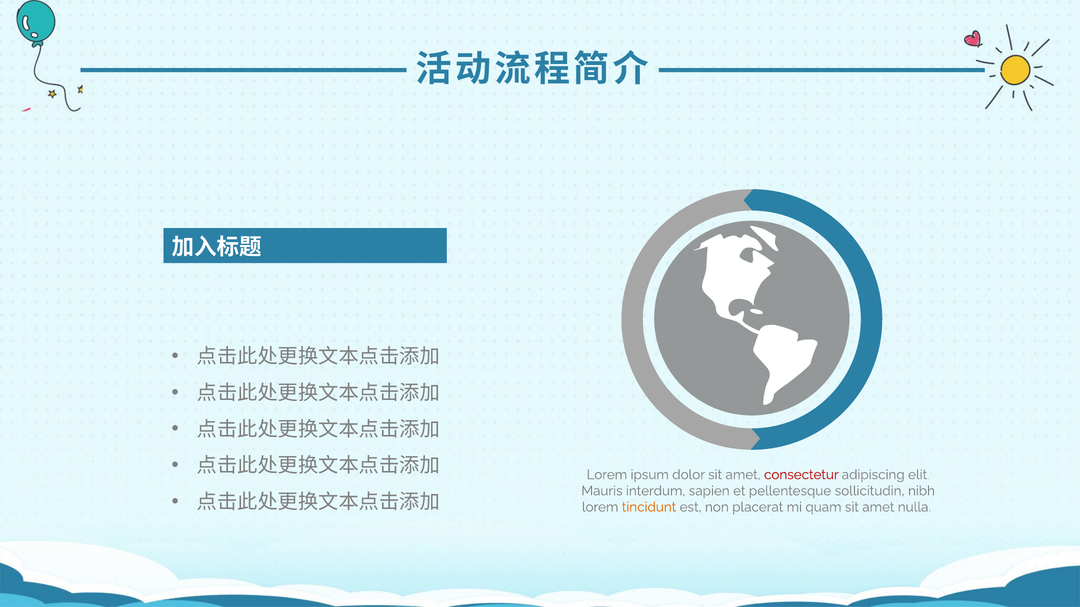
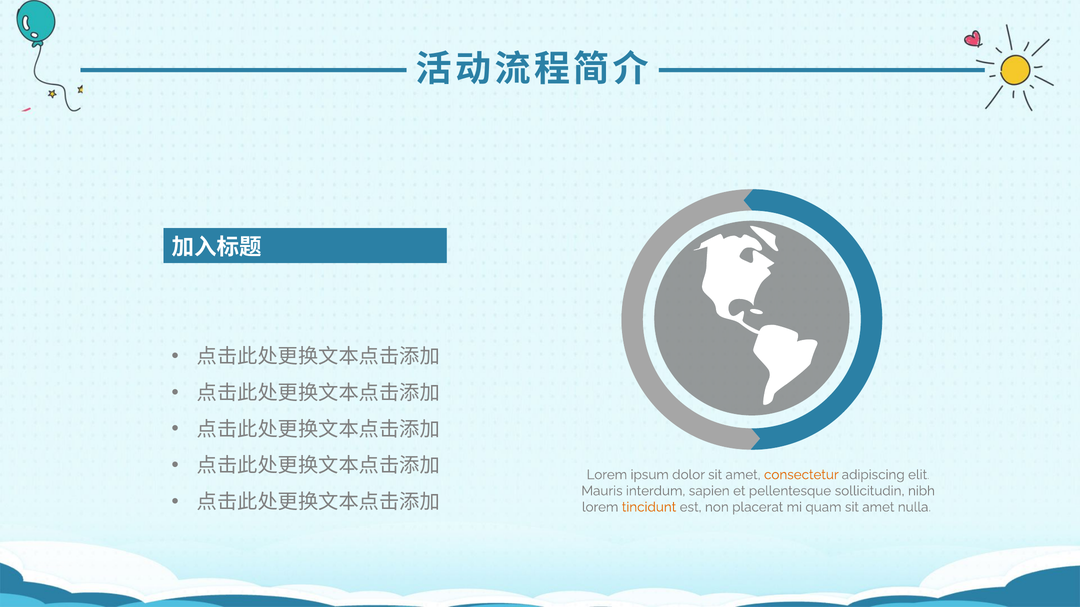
consectetur colour: red -> orange (801, 475)
